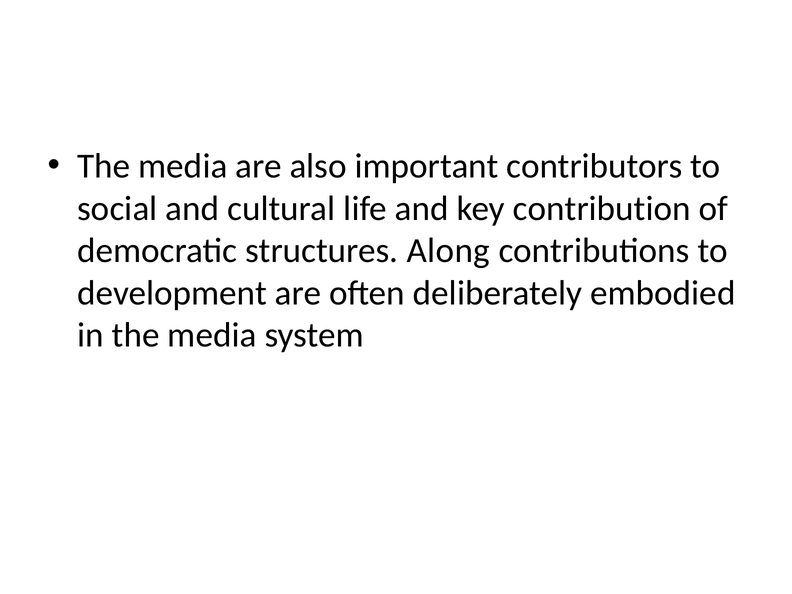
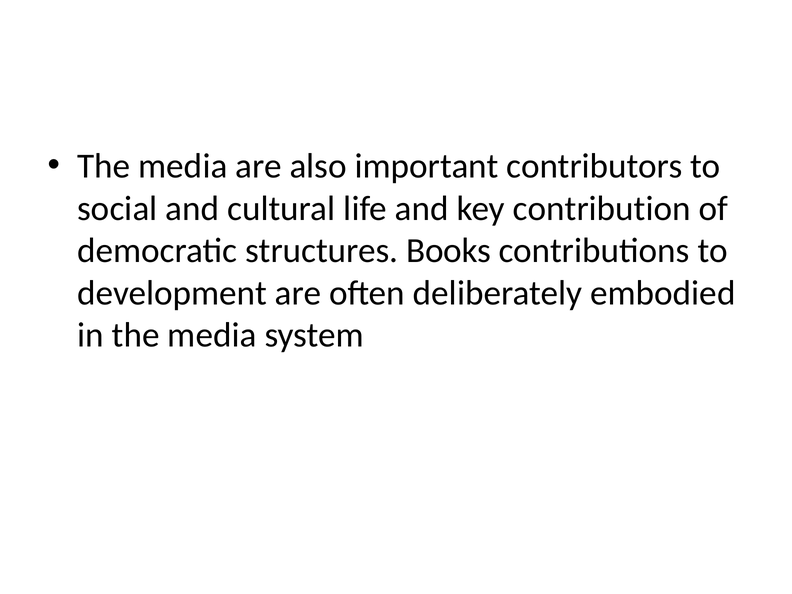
Along: Along -> Books (449, 251)
